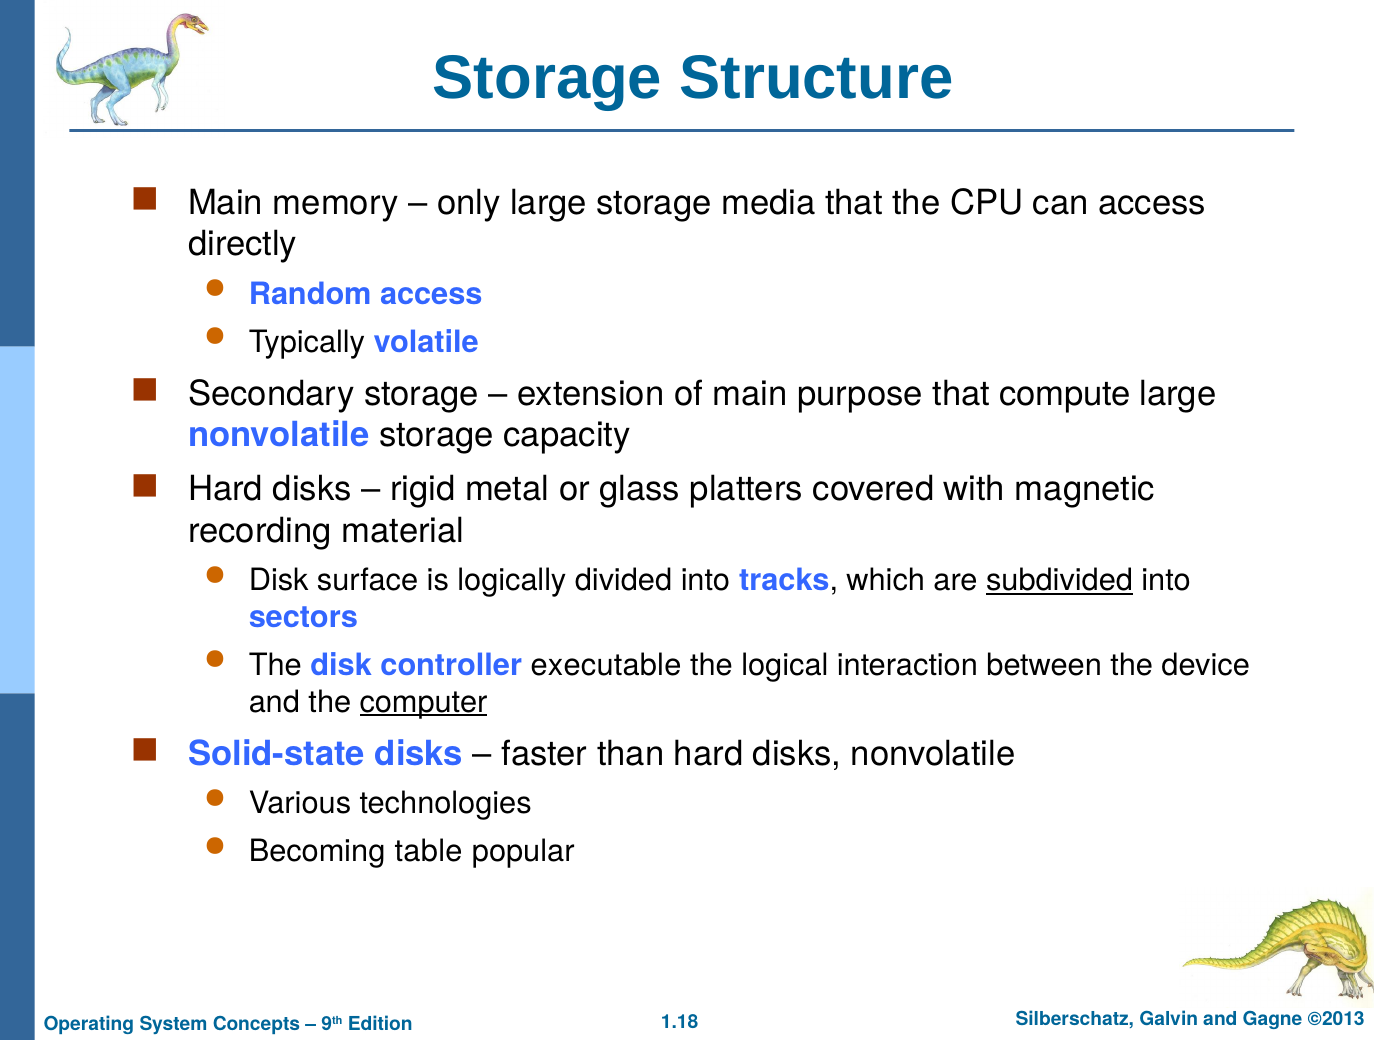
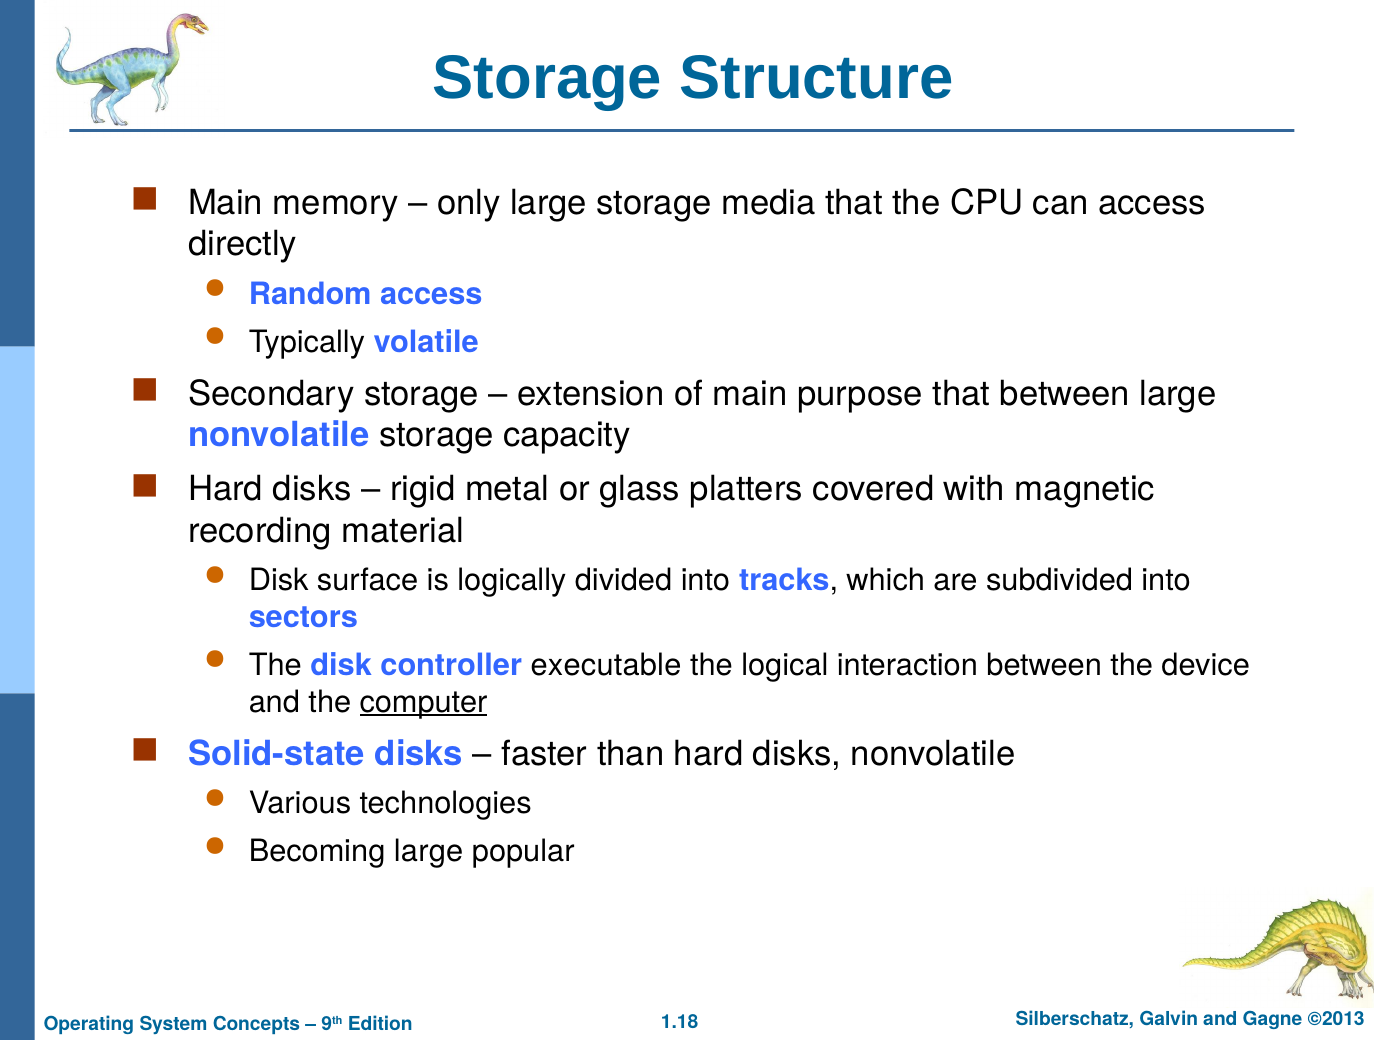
that compute: compute -> between (1065, 394)
subdivided underline: present -> none (1060, 581)
Becoming table: table -> large (429, 852)
